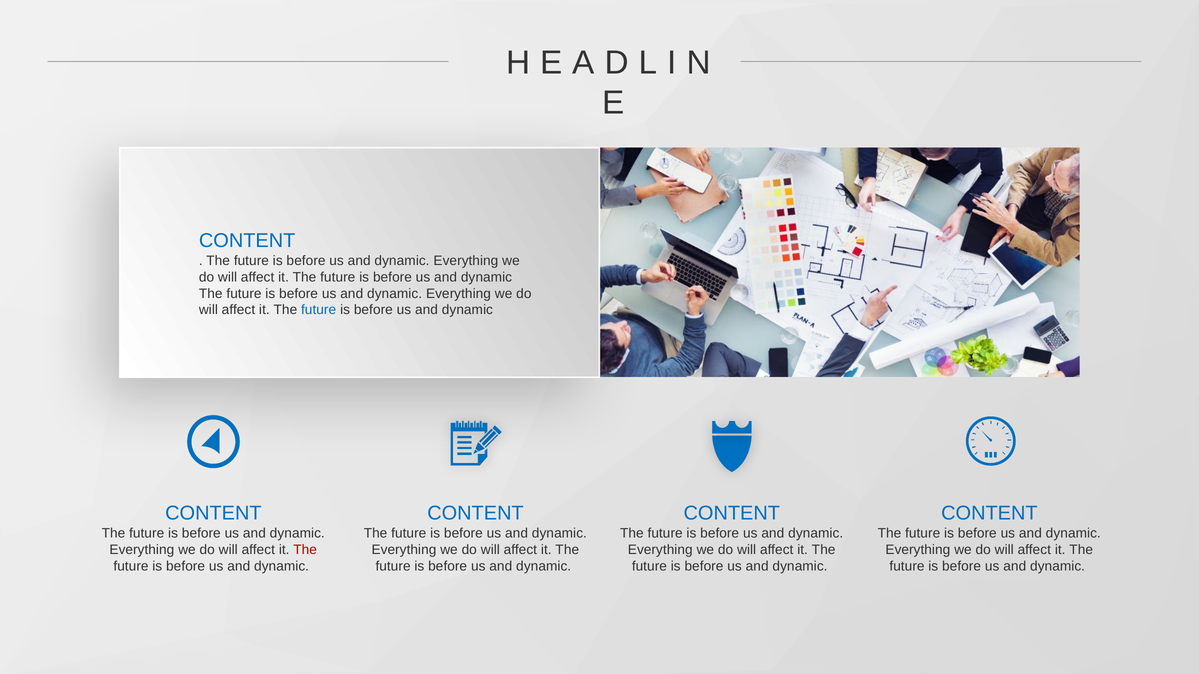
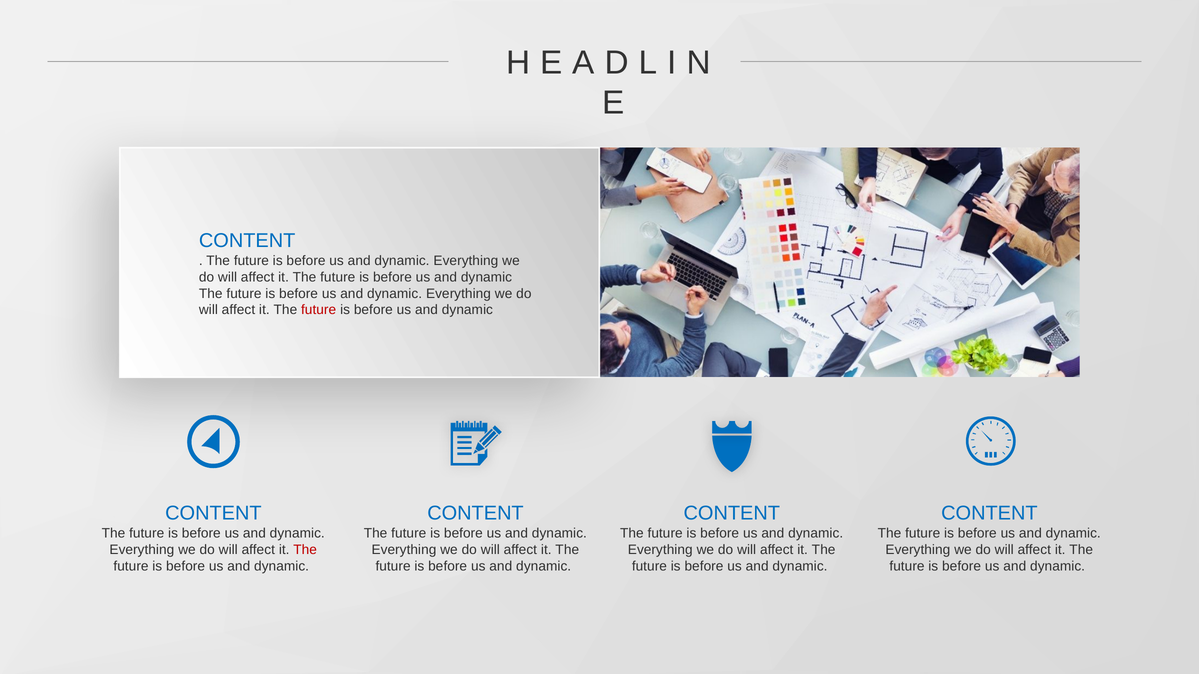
future colour: blue -> red (319, 310)
